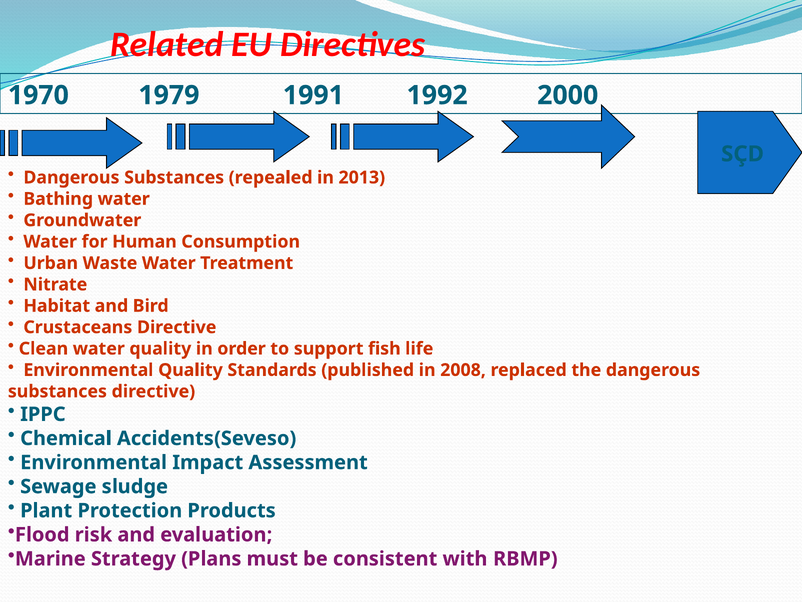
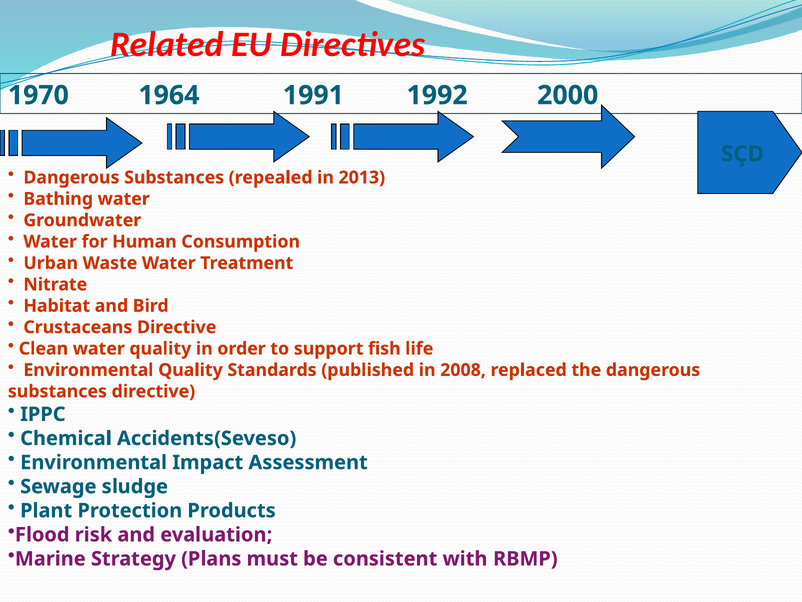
1979: 1979 -> 1964 (169, 95)
